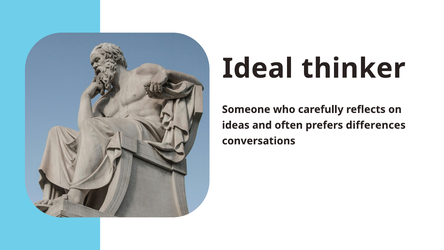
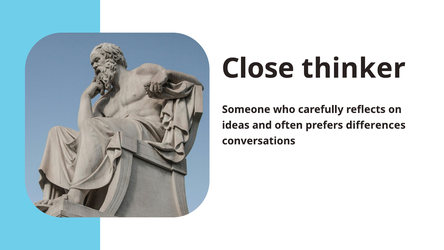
Ideal: Ideal -> Close (258, 68)
